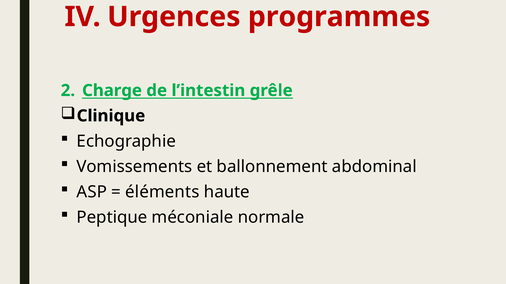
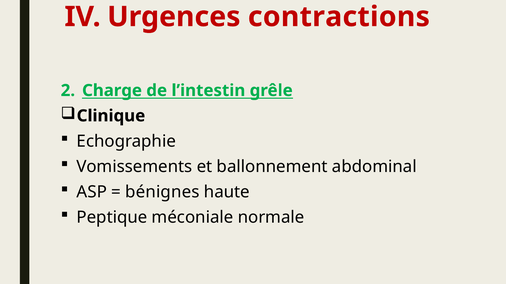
programmes: programmes -> contractions (339, 17)
éléments: éléments -> bénignes (162, 192)
